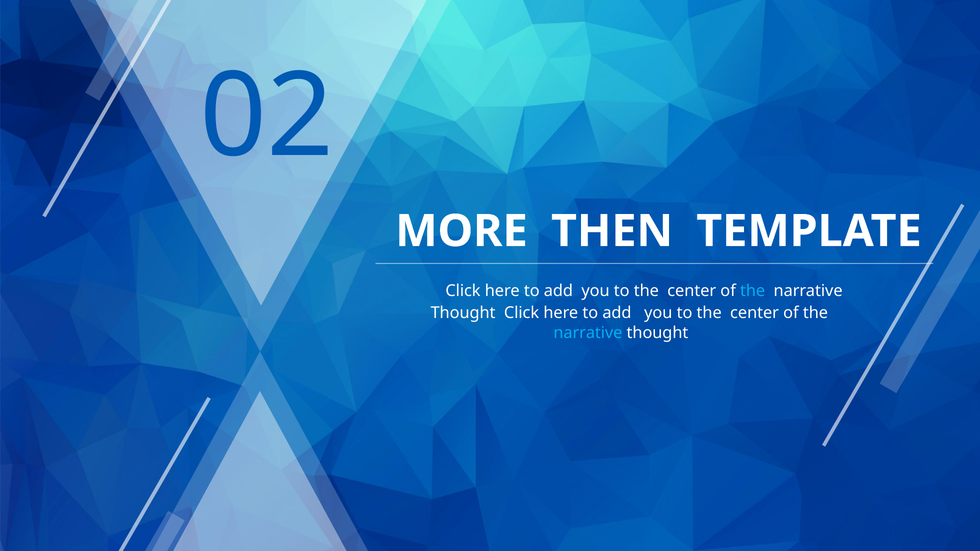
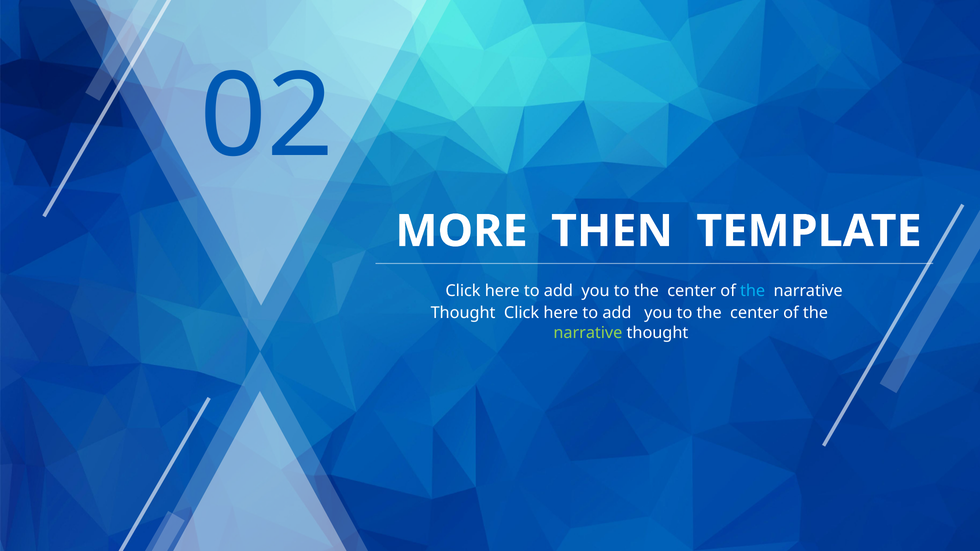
narrative colour: light blue -> light green (588, 333)
